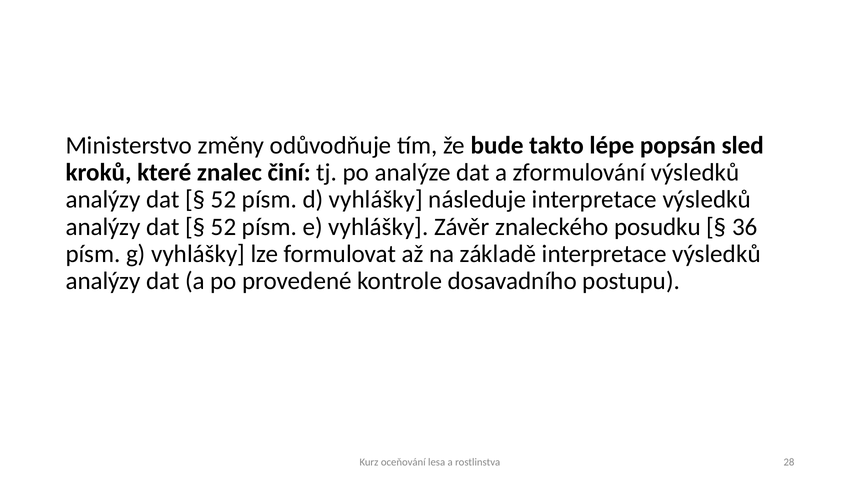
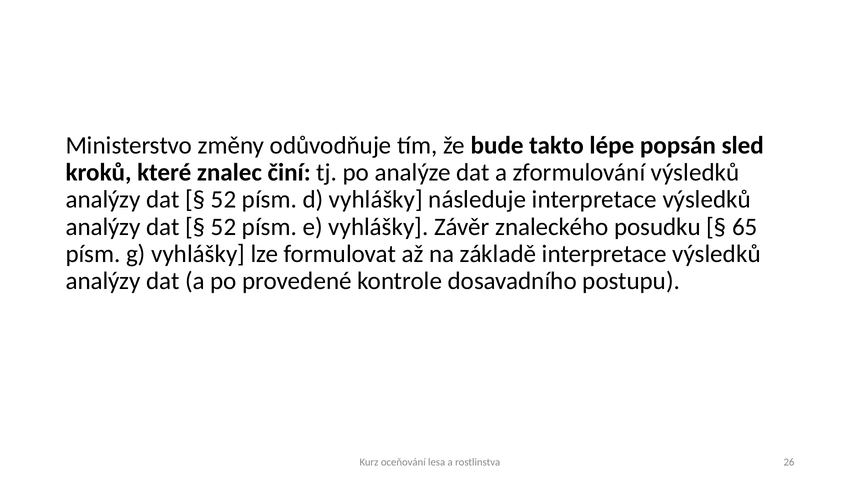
36: 36 -> 65 (745, 227)
28: 28 -> 26 (789, 462)
